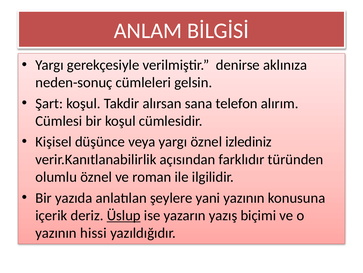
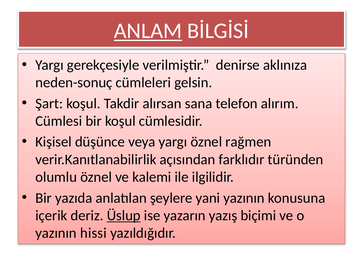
ANLAM underline: none -> present (148, 31)
izlediniz: izlediniz -> rağmen (248, 141)
roman: roman -> kalemi (152, 177)
